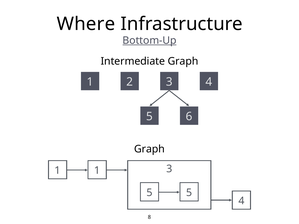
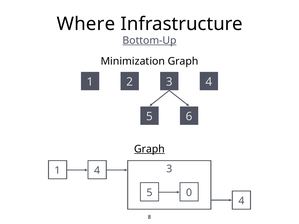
Intermediate: Intermediate -> Minimization (133, 61)
Graph underline: none -> present (150, 149)
1 1: 1 -> 4 (97, 171)
5 5: 5 -> 0 (189, 193)
